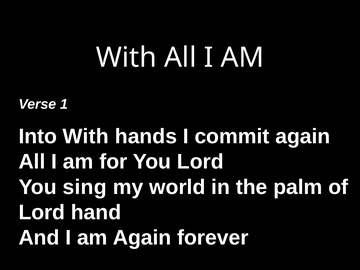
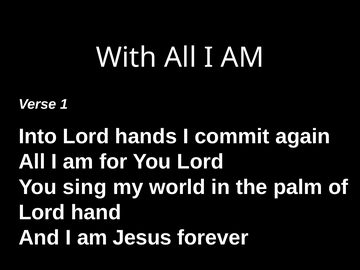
Into With: With -> Lord (86, 136)
am Again: Again -> Jesus (142, 238)
